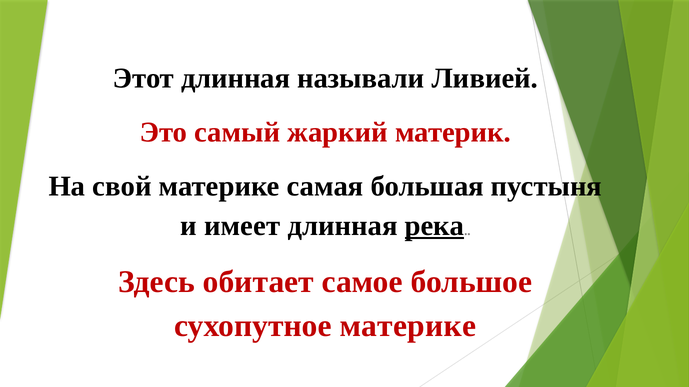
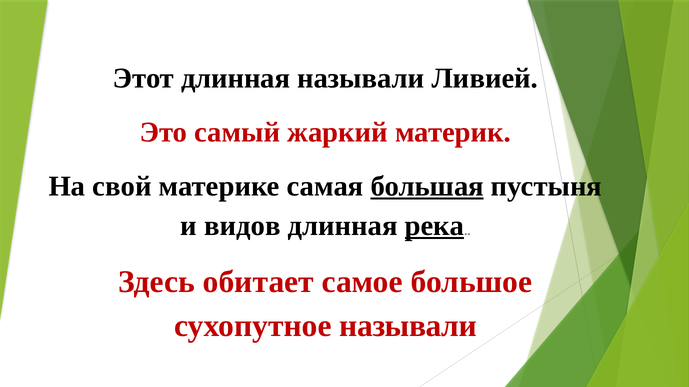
большая underline: none -> present (427, 186)
имеет: имеет -> видов (242, 226)
сухопутное материке: материке -> называли (408, 326)
